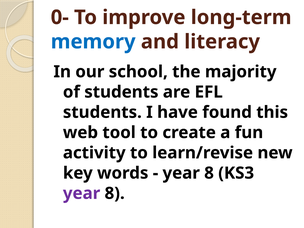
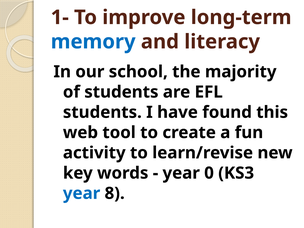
0-: 0- -> 1- (60, 17)
8: 8 -> 0 (209, 173)
year colour: purple -> blue (82, 193)
